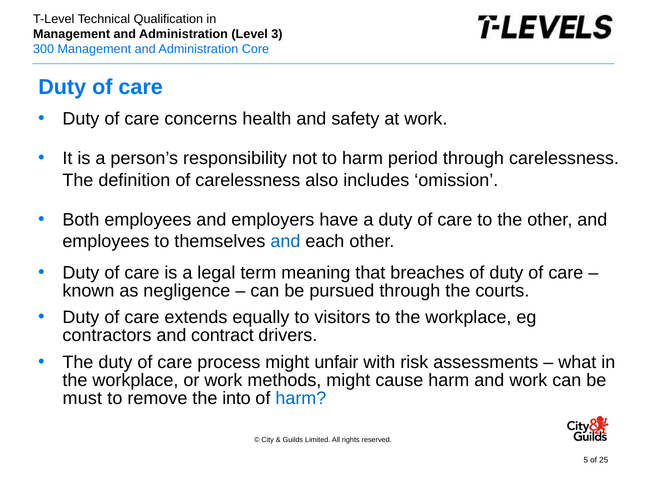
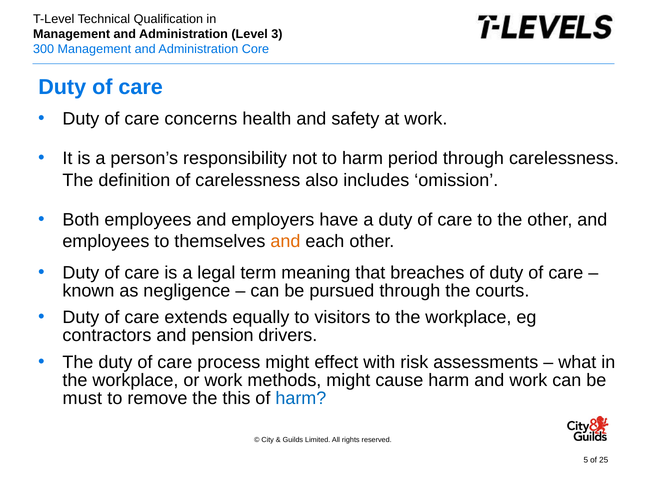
and colour: blue -> orange (285, 241)
contract: contract -> pension (222, 336)
unfair: unfair -> effect (336, 363)
into: into -> this (236, 399)
